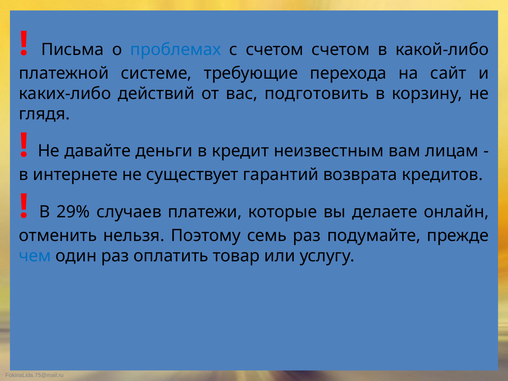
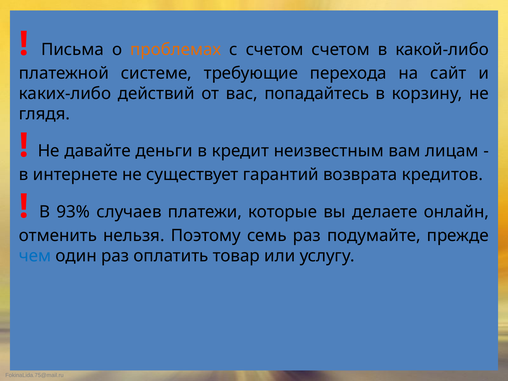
проблемах colour: blue -> orange (176, 49)
подготовить: подготовить -> попадайтесь (317, 93)
29%: 29% -> 93% (73, 212)
